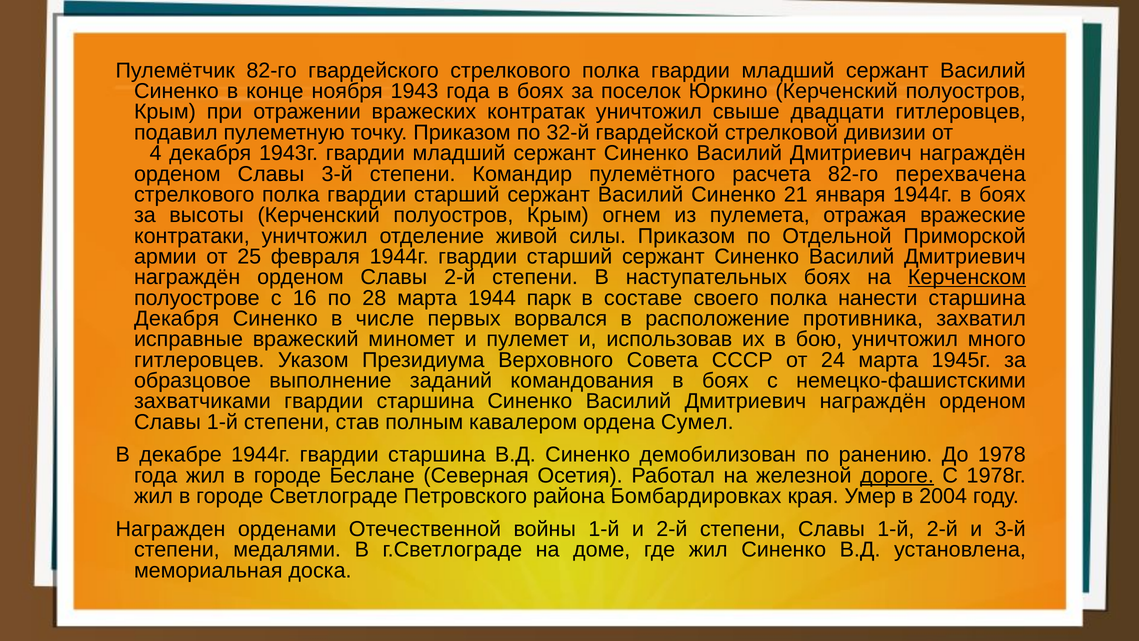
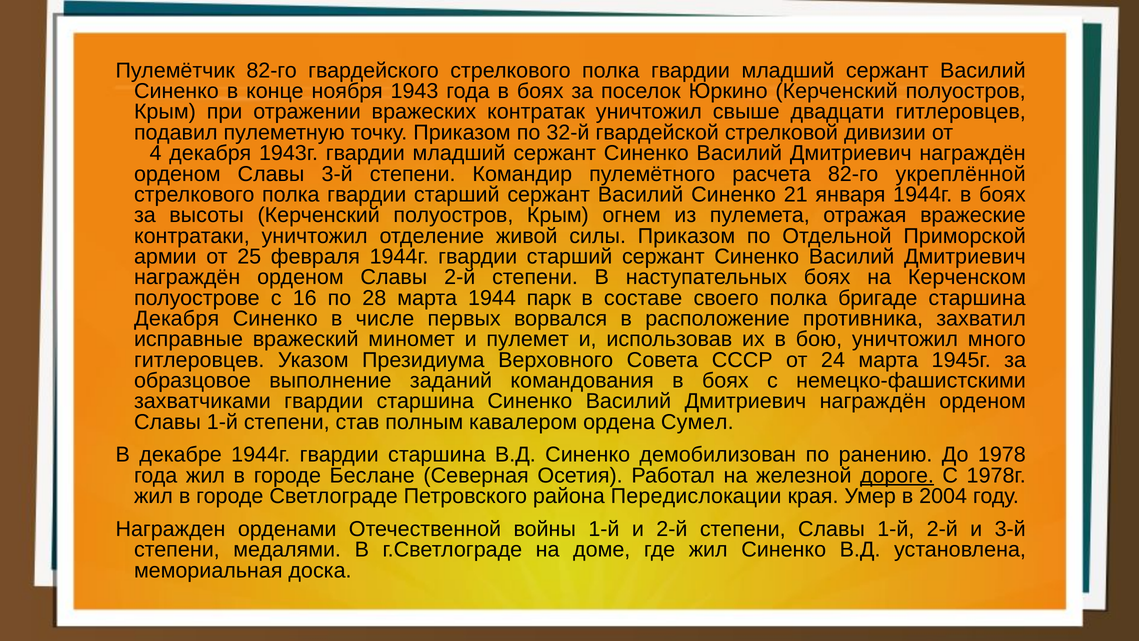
перехвачена: перехвачена -> укреплённой (961, 174)
Керченском underline: present -> none (967, 277)
нанести: нанести -> бригаде (878, 298)
Бомбардировках: Бомбардировках -> Передислокации (696, 496)
